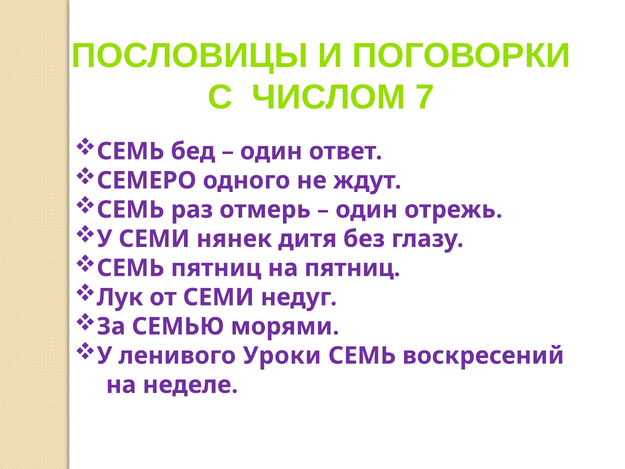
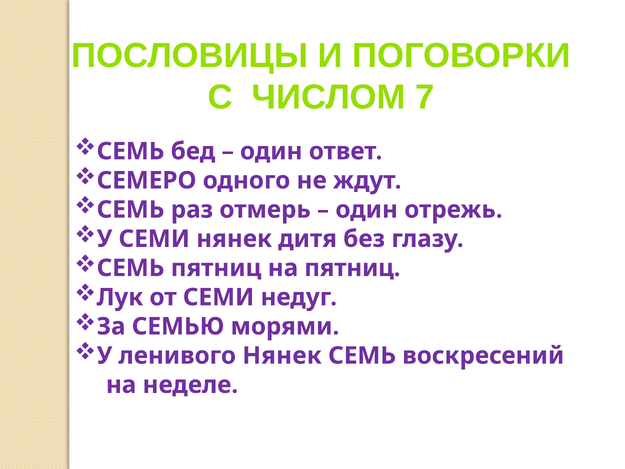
ленивого Уроки: Уроки -> Нянек (282, 355)
